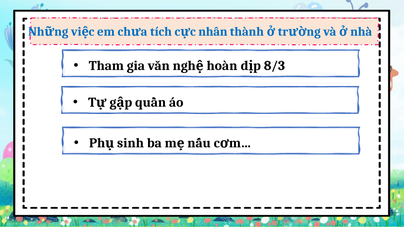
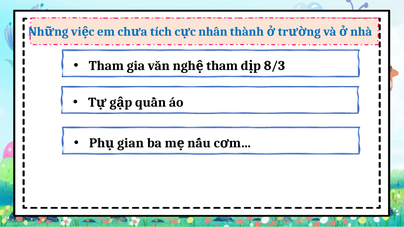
hoàn: hoàn -> tham (222, 66)
sinh: sinh -> gian (131, 143)
